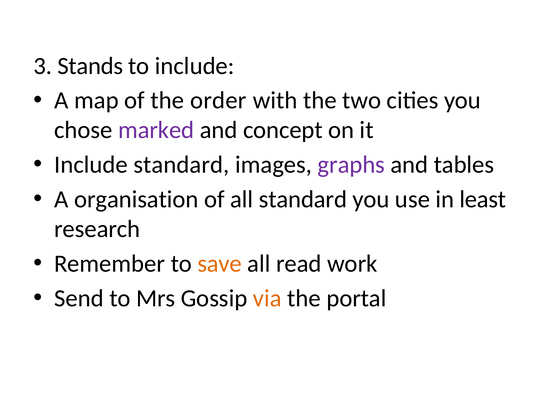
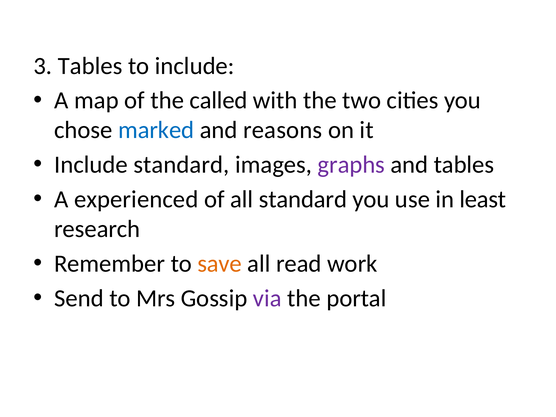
3 Stands: Stands -> Tables (90, 66)
order: order -> called (219, 100)
marked colour: purple -> blue (156, 130)
concept: concept -> reasons (283, 130)
organisation: organisation -> experienced (136, 199)
via colour: orange -> purple (267, 298)
